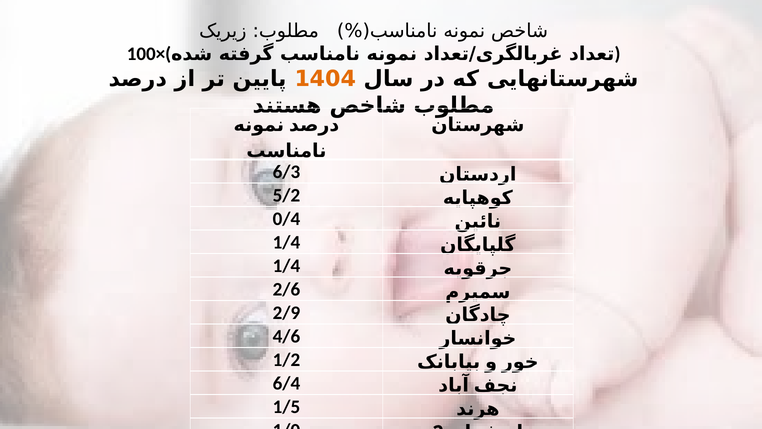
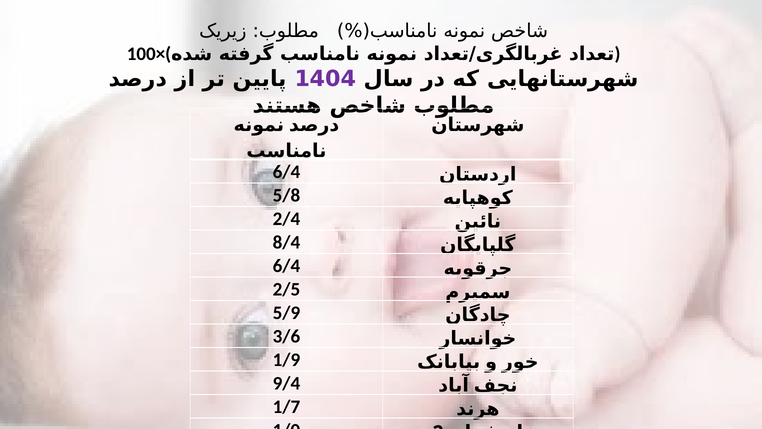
1404 colour: orange -> purple (325, 79)
6/3: 6/3 -> 6/4 (286, 172)
5/2: 5/2 -> 5/8 (286, 195)
0/4: 0/4 -> 2/4 (286, 219)
1/4: 1/4 -> 8/4 (286, 242)
1/4: 1/4 -> 6/4 (286, 266)
2/6: 2/6 -> 2/5 (286, 289)
2/9: 2/9 -> 5/9 (286, 313)
4/6: 4/6 -> 3/6 (286, 336)
1/2: 1/2 -> 1/9 (286, 360)
6/4: 6/4 -> 9/4 (286, 383)
1/5: 1/5 -> 1/7 (286, 406)
